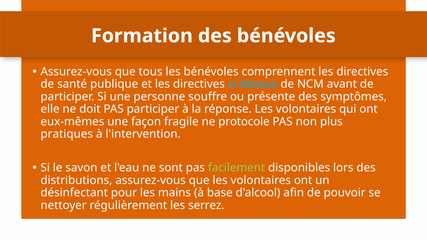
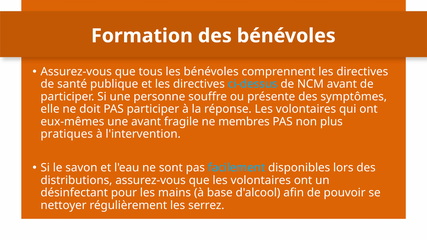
une façon: façon -> avant (146, 122)
protocole: protocole -> membres (244, 122)
facilement colour: light green -> light blue (237, 168)
